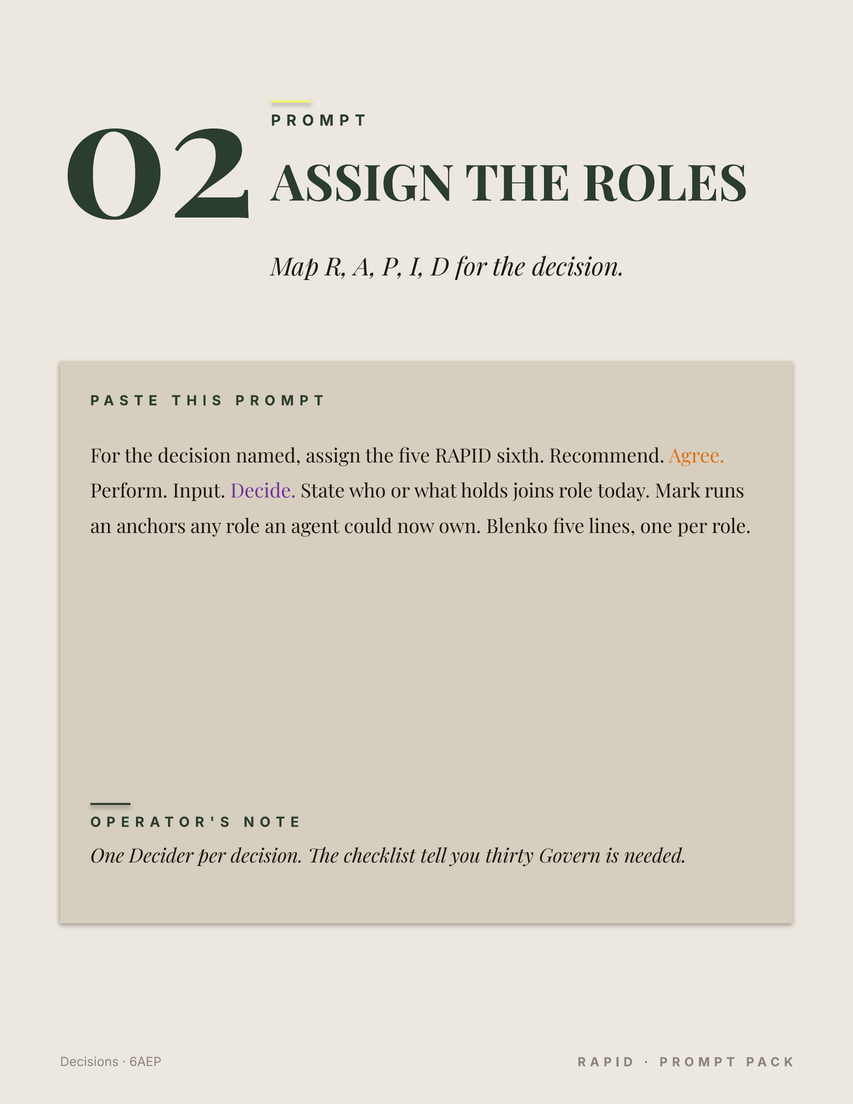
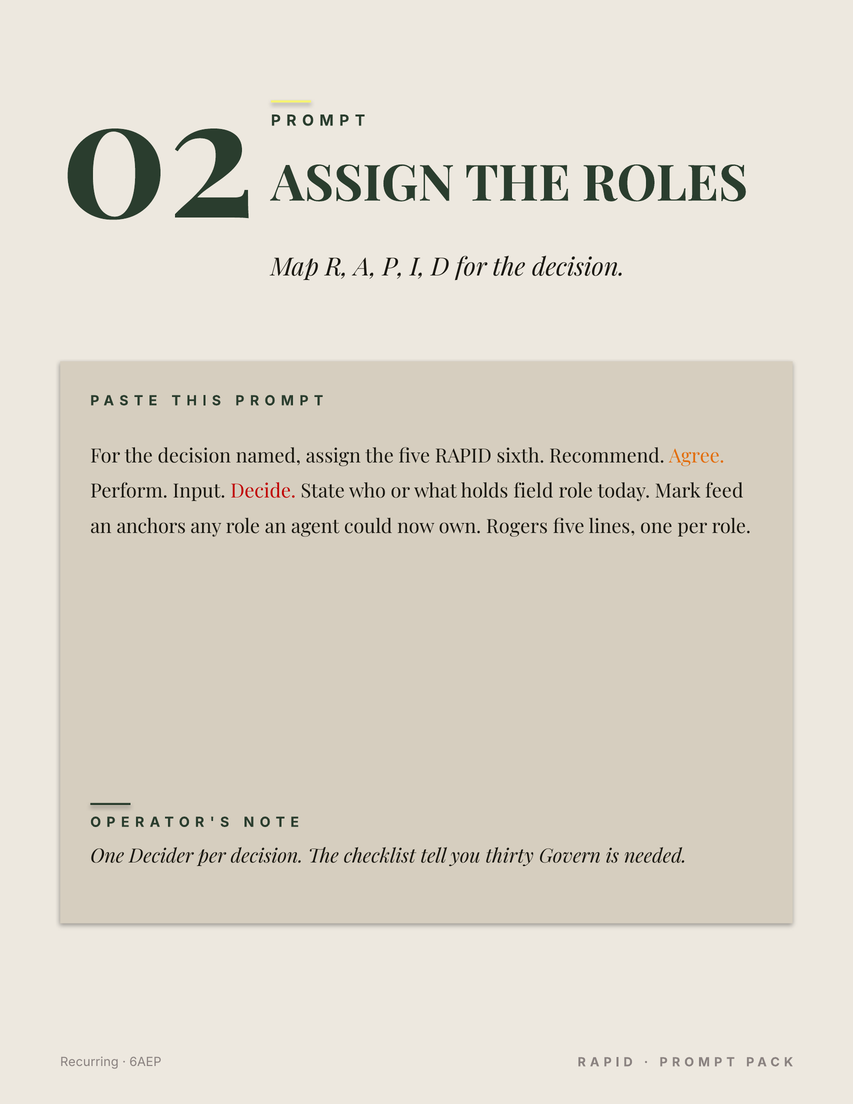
Decide colour: purple -> red (263, 491)
joins: joins -> field (533, 491)
runs: runs -> feed (724, 491)
Blenko: Blenko -> Rogers (517, 527)
Decisions: Decisions -> Recurring (89, 1062)
